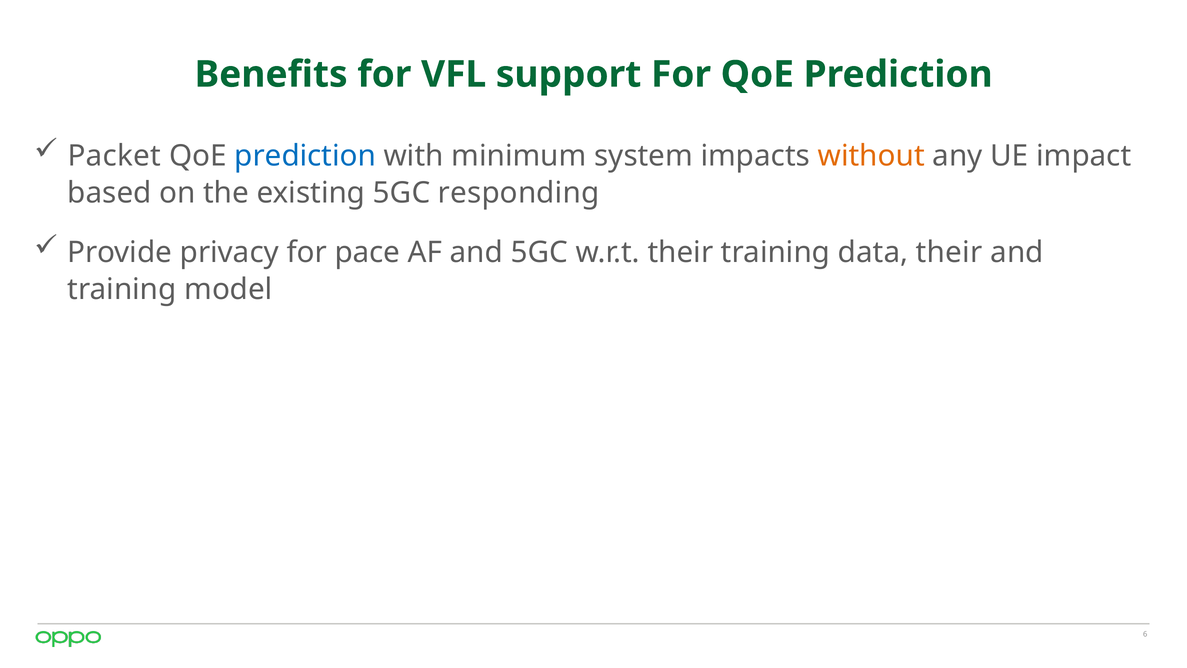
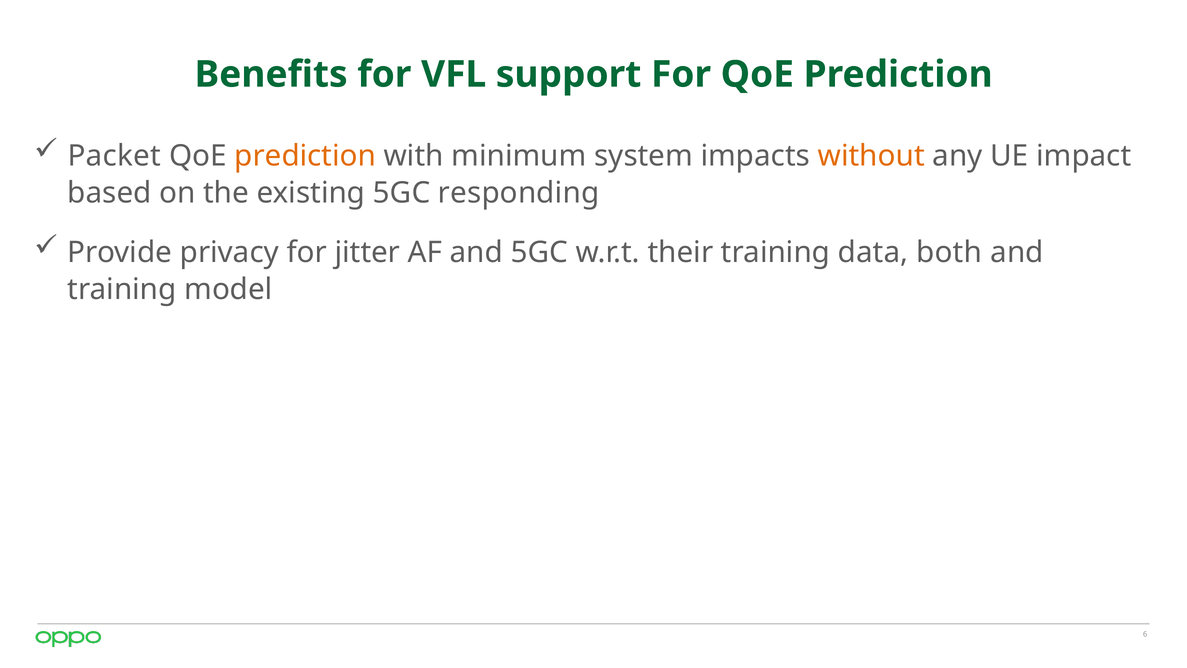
prediction colour: blue -> orange (305, 156)
pace: pace -> jitter (367, 252)
data their: their -> both (949, 252)
